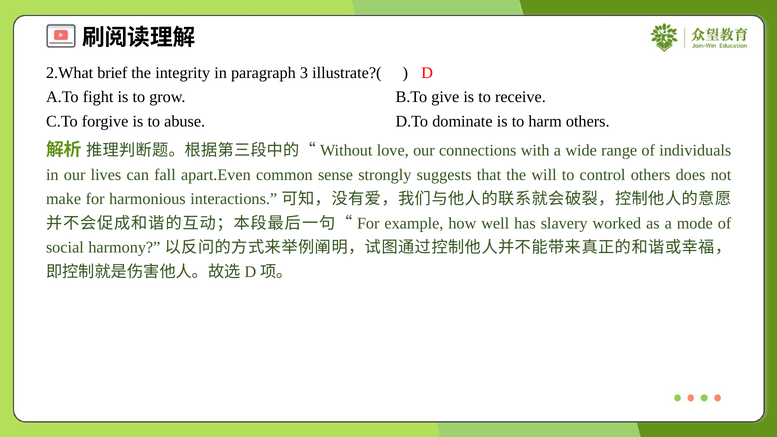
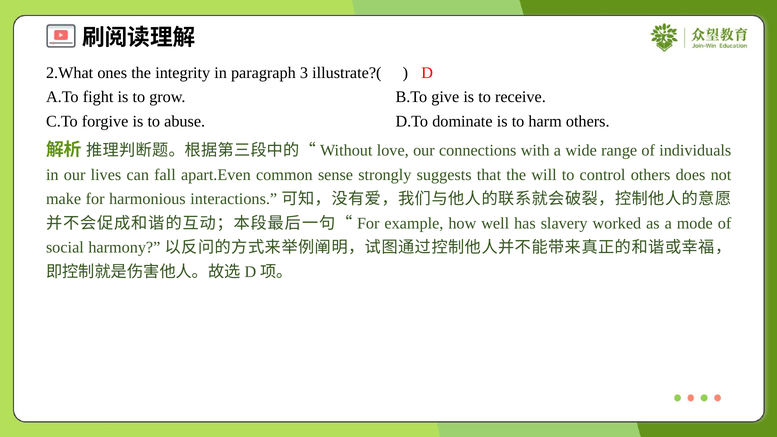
brief: brief -> ones (112, 73)
